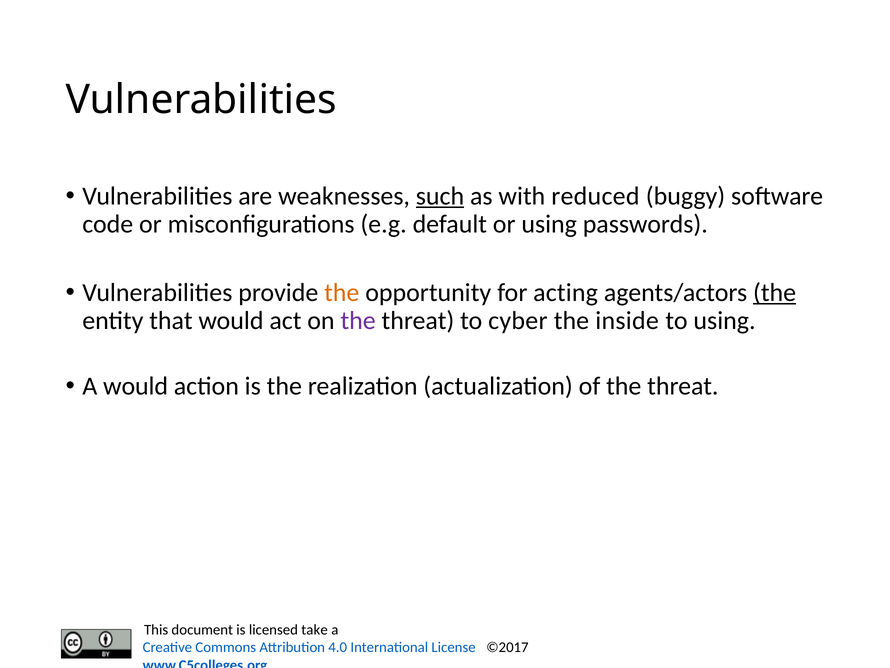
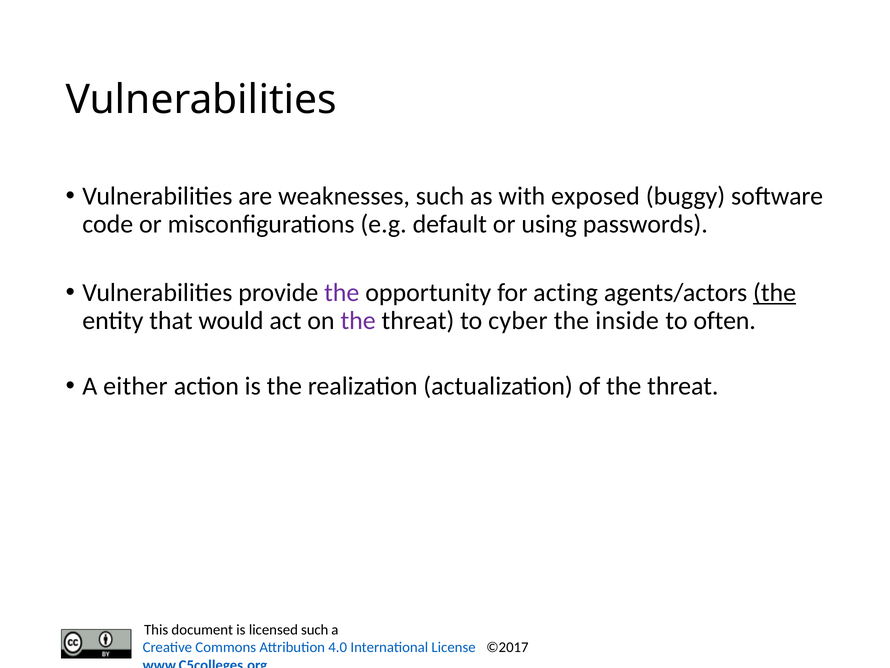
such underline: present -> none (440, 196)
reduced: reduced -> exposed (595, 196)
the colour: orange -> purple (342, 292)
to using: using -> often (725, 321)
A would: would -> either (135, 386)
take: take -> such (315, 629)
